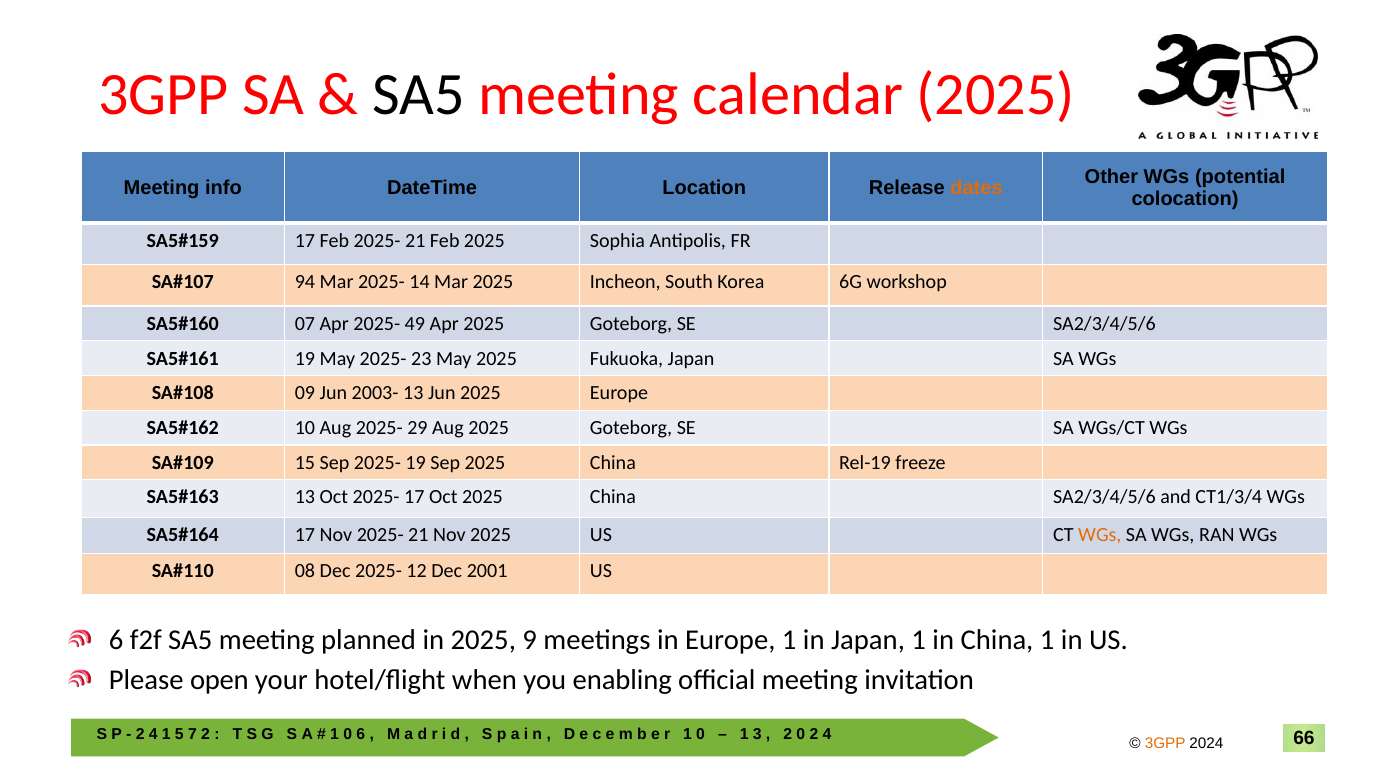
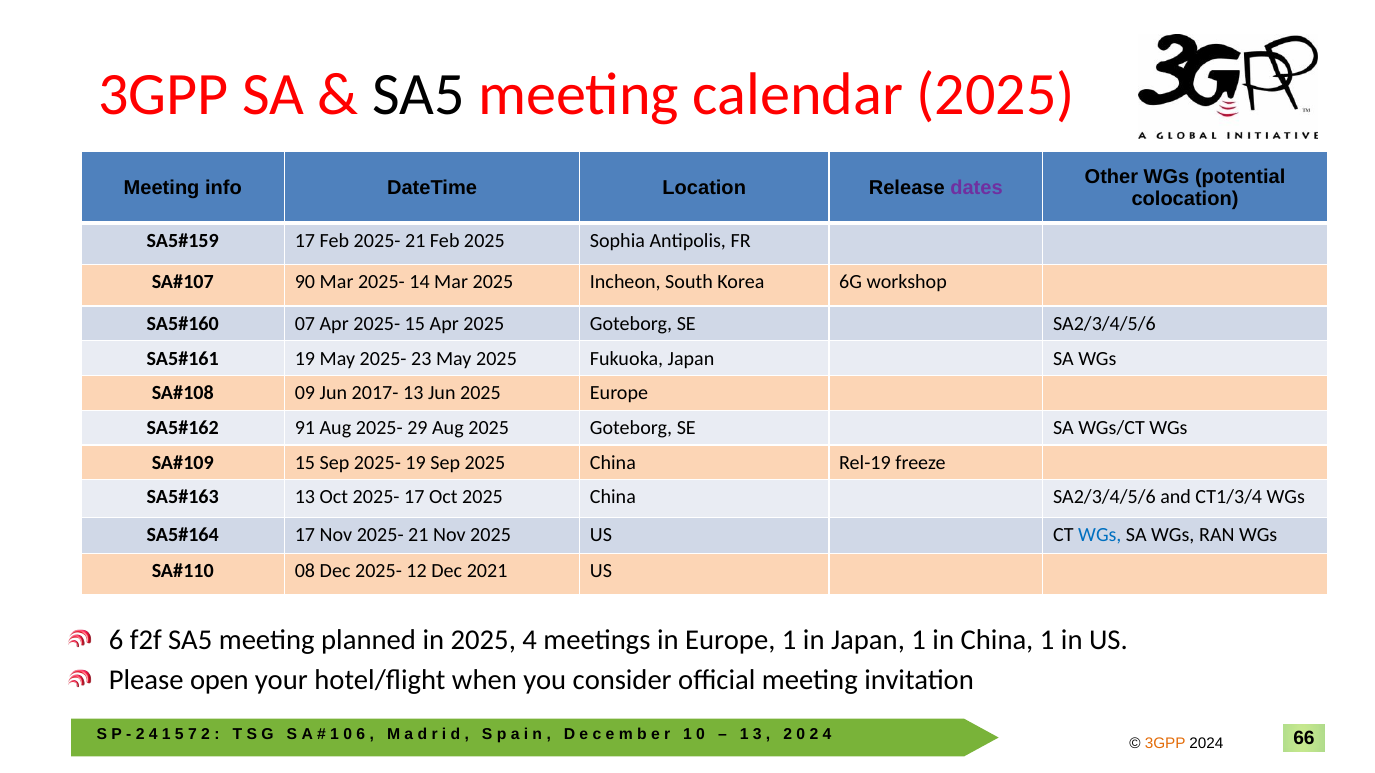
dates colour: orange -> purple (977, 188)
94: 94 -> 90 (305, 282)
2025- 49: 49 -> 15 (415, 324)
2003-: 2003- -> 2017- (375, 393)
10: 10 -> 91 (305, 428)
WGs colour: orange -> blue (1100, 536)
2001: 2001 -> 2021 (487, 572)
2025 9: 9 -> 4 (530, 640)
enabling: enabling -> consider (622, 681)
